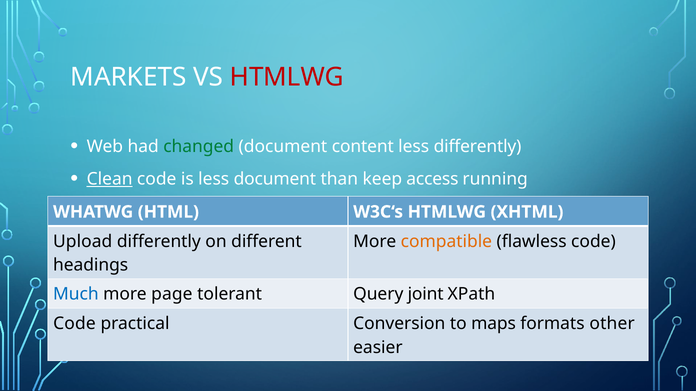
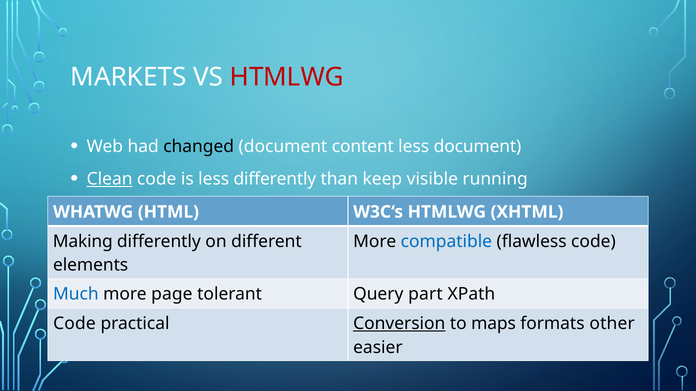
changed colour: green -> black (199, 147)
less differently: differently -> document (477, 147)
less document: document -> differently (275, 179)
access: access -> visible (432, 179)
Upload: Upload -> Making (83, 242)
compatible colour: orange -> blue (446, 242)
headings: headings -> elements (91, 266)
Query joint: joint -> part (425, 295)
Conversion underline: none -> present (399, 324)
